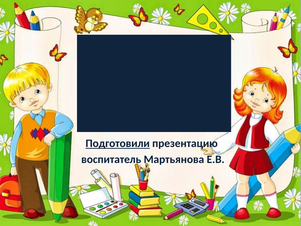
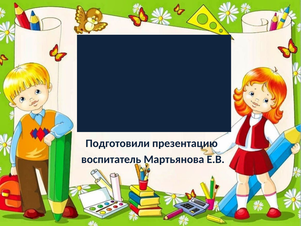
Подготовили underline: present -> none (118, 143)
